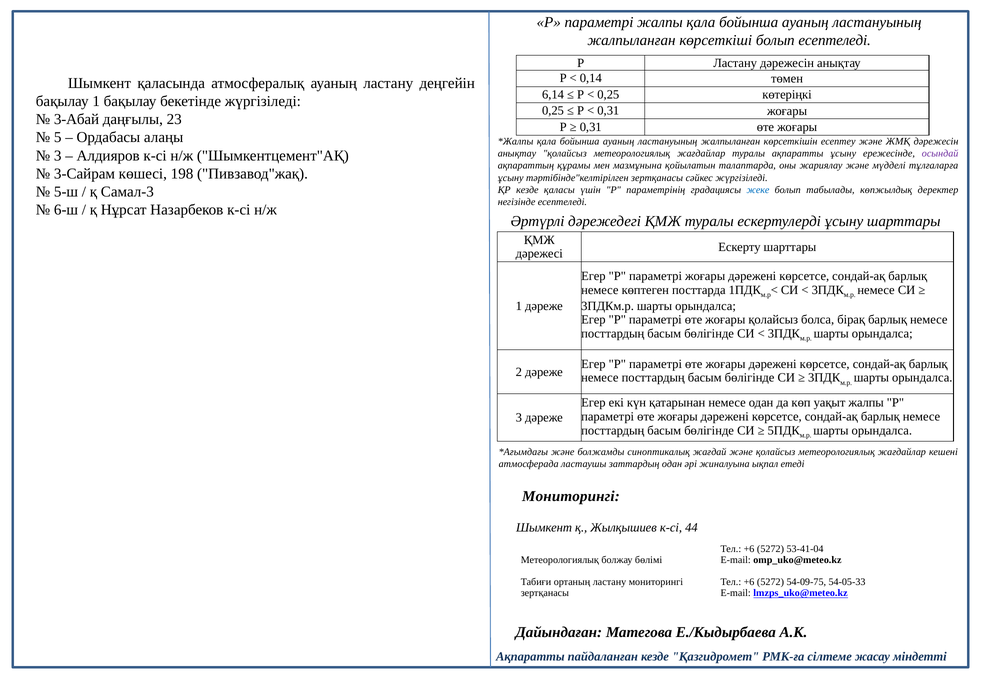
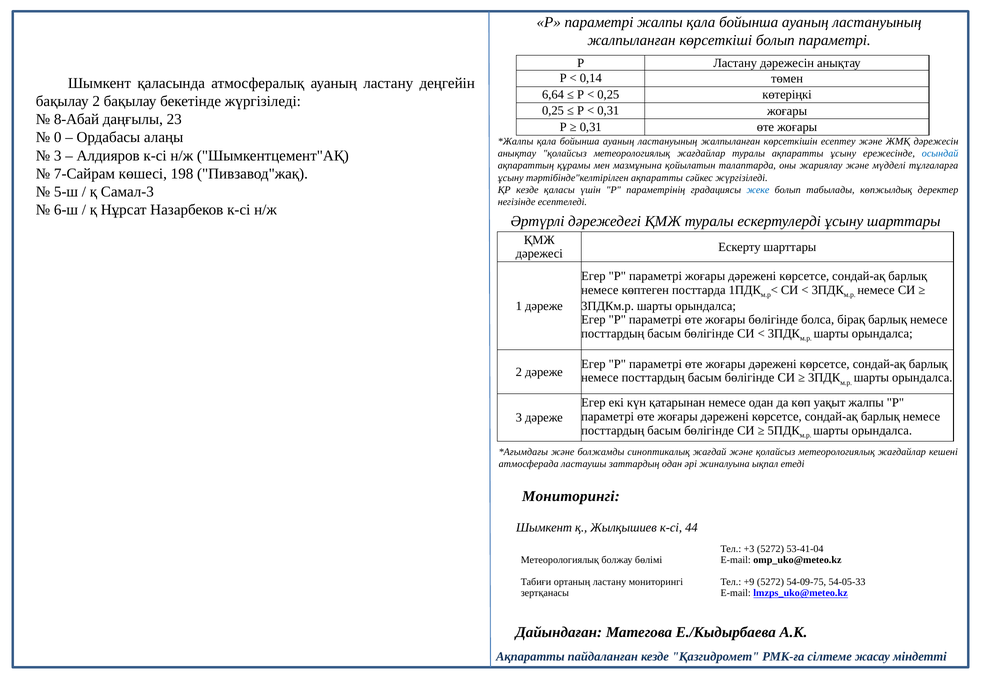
болып есептеледі: есептеледі -> параметрі (835, 40)
6,14: 6,14 -> 6,64 (553, 95)
бақылау 1: 1 -> 2 (96, 101)
3-Абай: 3-Абай -> 8-Абай (77, 119)
5: 5 -> 0 (58, 137)
осындай colour: purple -> blue (940, 154)
3-Сайрам: 3-Сайрам -> 7-Сайрам (85, 174)
тәртібінде"келтірілген зертқанасы: зертқанасы -> ақпаратты (657, 178)
жоғары қолайсыз: қолайсыз -> бөлігінде (773, 320)
+6: +6 -> +3 (749, 549)
+6: +6 -> +9 (749, 582)
